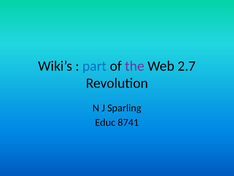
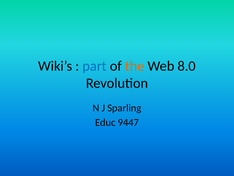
the colour: purple -> orange (135, 66)
2.7: 2.7 -> 8.0 (187, 66)
8741: 8741 -> 9447 (128, 122)
